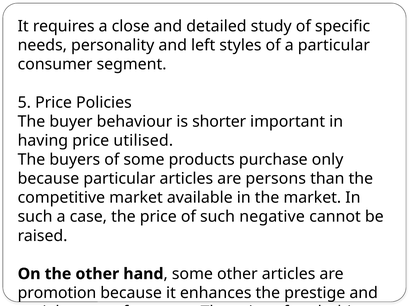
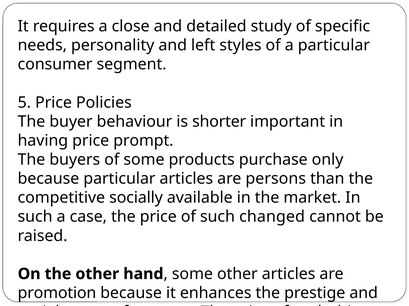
utilised: utilised -> prompt (143, 141)
competitive market: market -> socially (136, 198)
negative: negative -> changed (272, 217)
